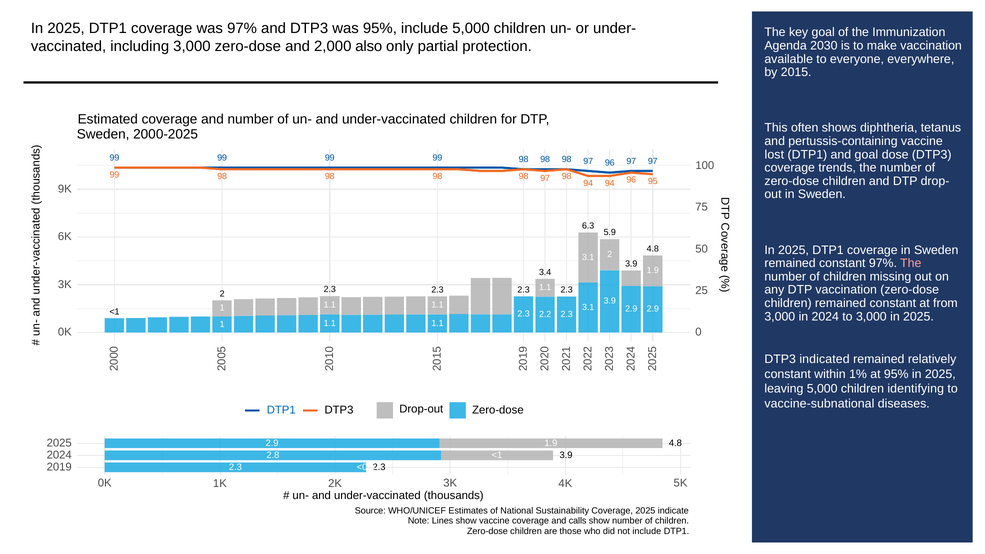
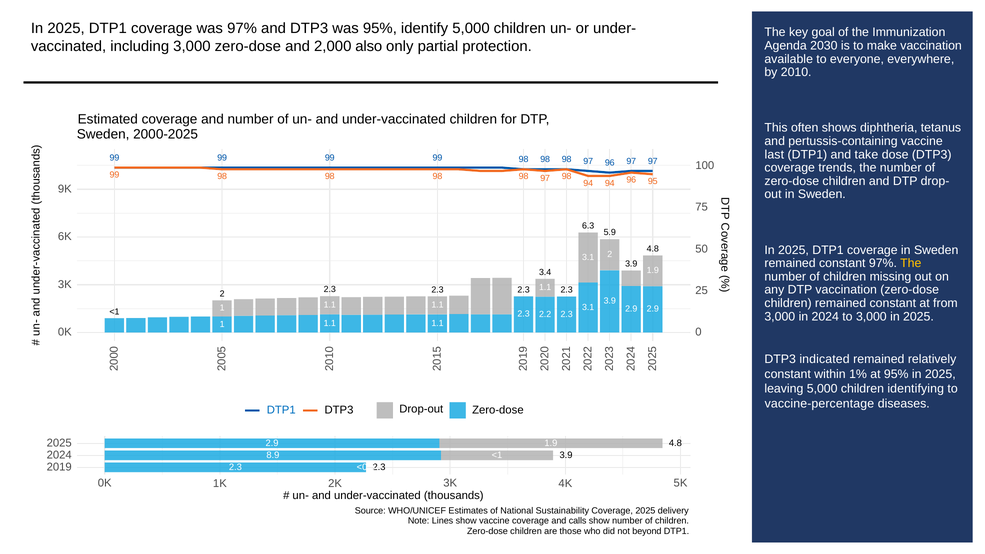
95% include: include -> identify (425, 28)
2015: 2015 -> 2010 (796, 72)
lost: lost -> last (774, 155)
and goal: goal -> take (866, 155)
The colour: pink -> yellow (911, 263)
vaccine-subnational: vaccine-subnational -> vaccine-percentage (819, 404)
2.8: 2.8 -> 8.9 (273, 455)
indicate: indicate -> delivery (673, 511)
not include: include -> beyond (647, 531)
